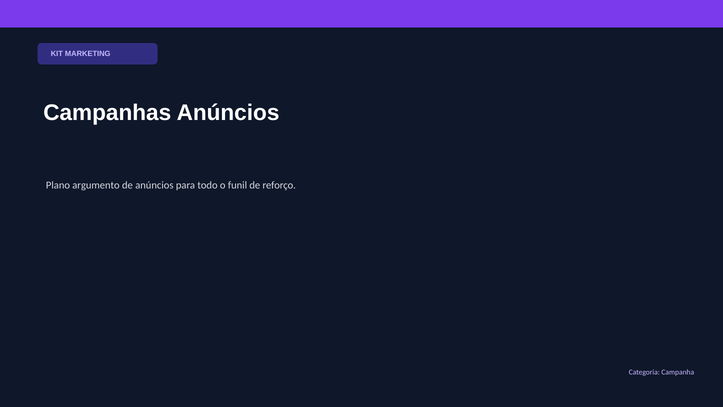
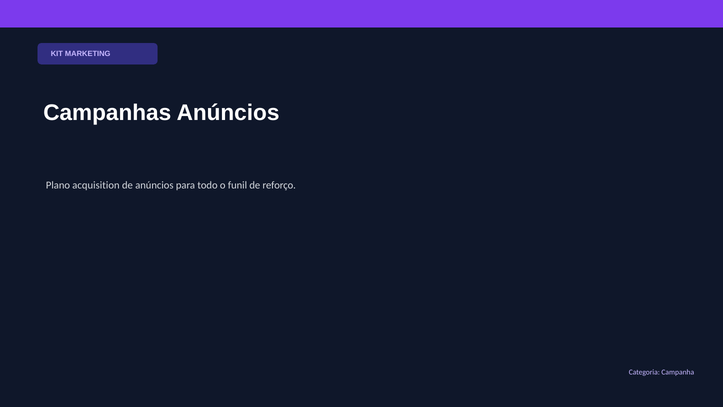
argumento: argumento -> acquisition (96, 185)
